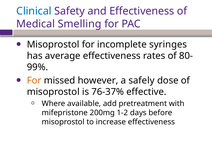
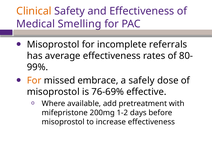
Clinical colour: blue -> orange (34, 11)
syringes: syringes -> referrals (168, 44)
however: however -> embrace (98, 80)
76-37%: 76-37% -> 76-69% (108, 92)
